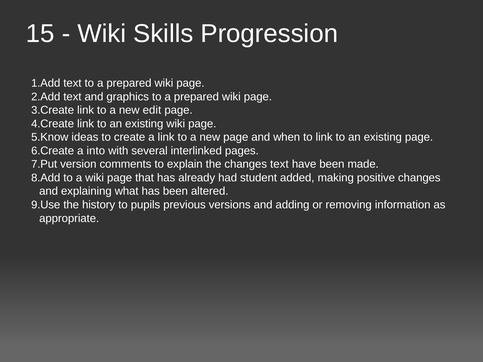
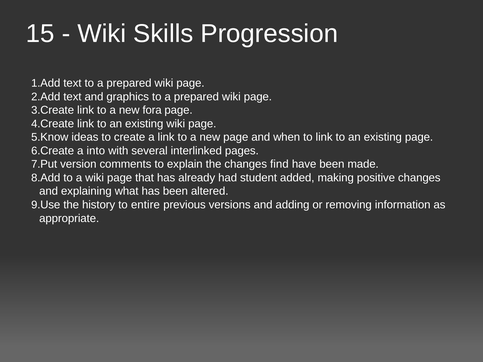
edit: edit -> fora (152, 110)
changes text: text -> find (279, 164)
pupils: pupils -> entire (145, 205)
